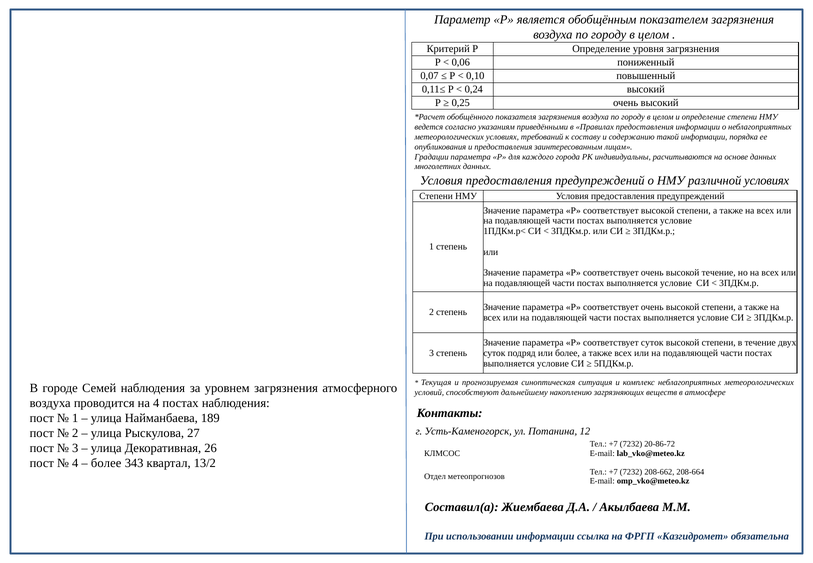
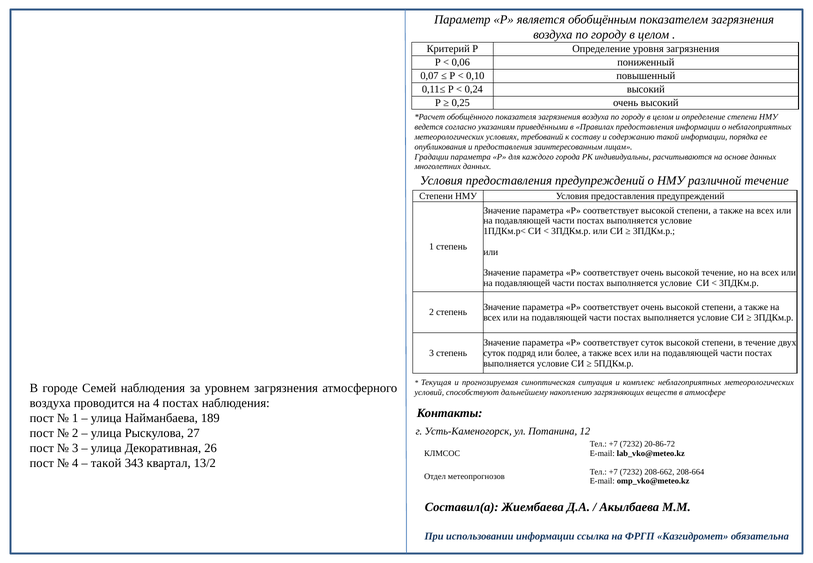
различной условиях: условиях -> течение (767, 181)
более: более -> такой (106, 463)
